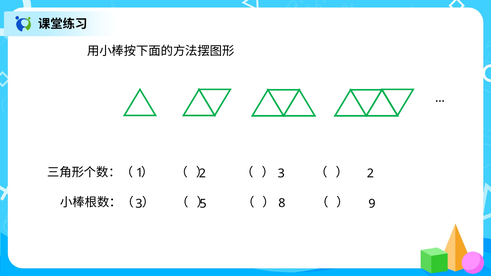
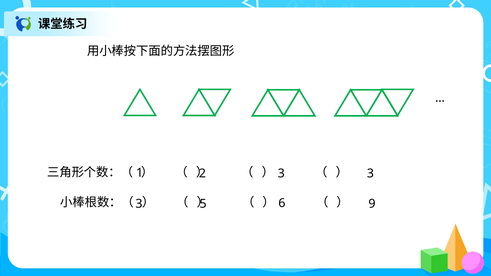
2: 2 -> 3 (370, 174)
8: 8 -> 6 (282, 203)
